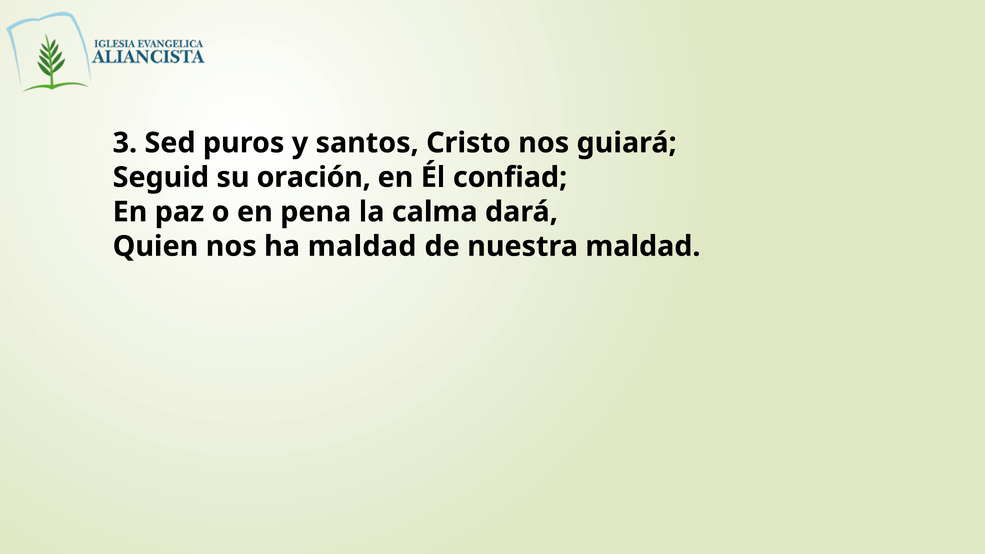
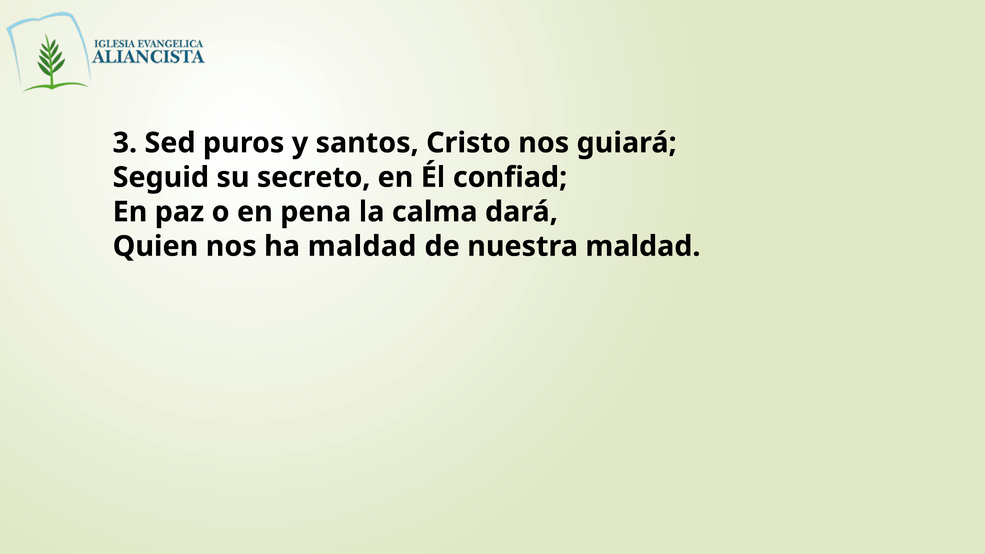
oración: oración -> secreto (314, 177)
